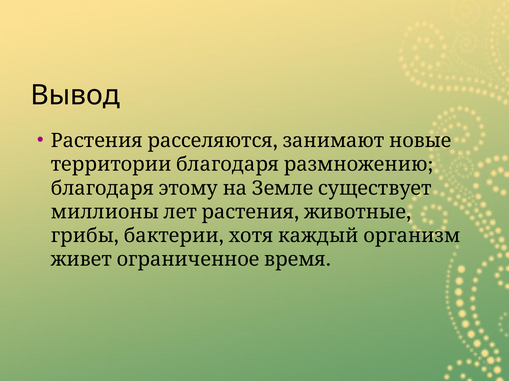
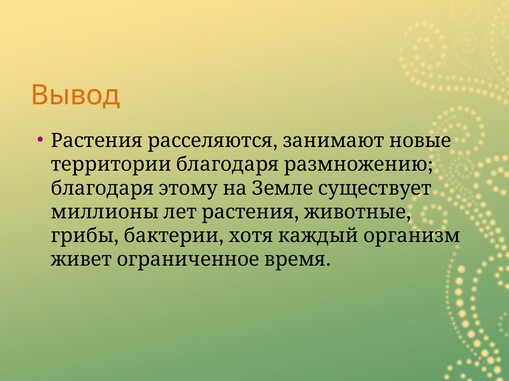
Вывод colour: black -> orange (75, 95)
